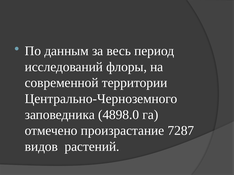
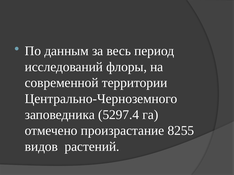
4898.0: 4898.0 -> 5297.4 (119, 115)
7287: 7287 -> 8255 (181, 131)
